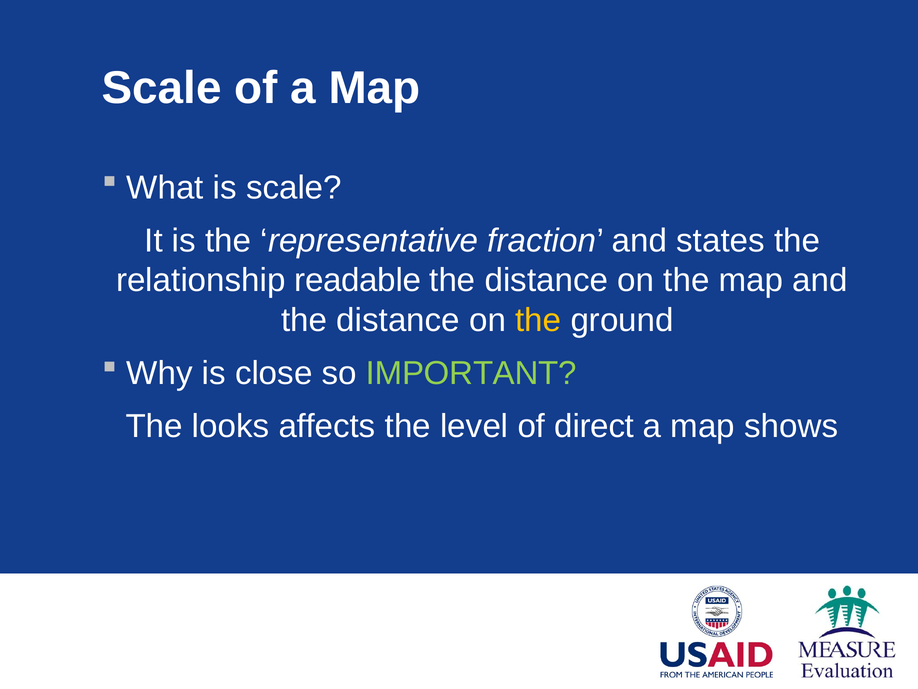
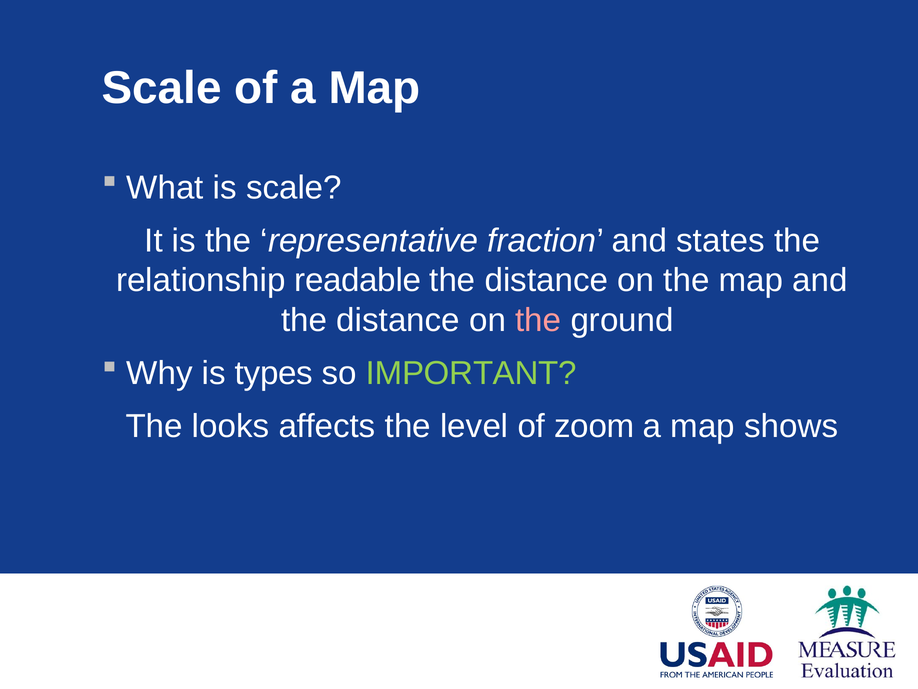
the colour: yellow -> pink (538, 320)
close: close -> types (274, 373)
direct: direct -> zoom (594, 426)
